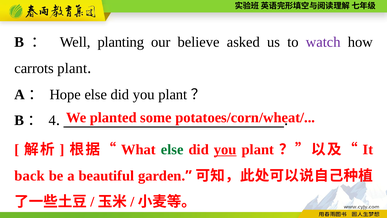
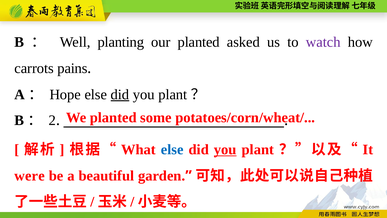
our believe: believe -> planted (199, 42)
carrots plant: plant -> pains (72, 68)
did underline: none -> present (120, 94)
4: 4 -> 2 (52, 120)
else colour: green -> blue (172, 149)
back: back -> were (30, 176)
